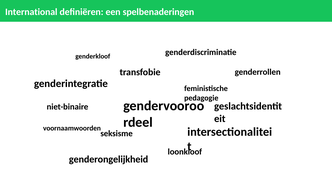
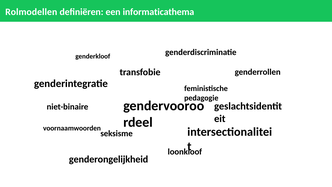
International: International -> Rolmodellen (31, 12)
spelbenaderingen: spelbenaderingen -> informaticathema (158, 12)
